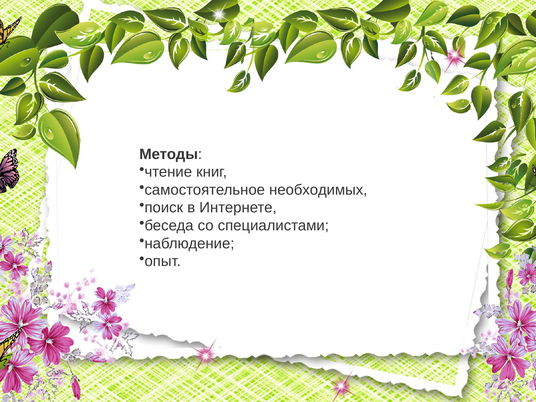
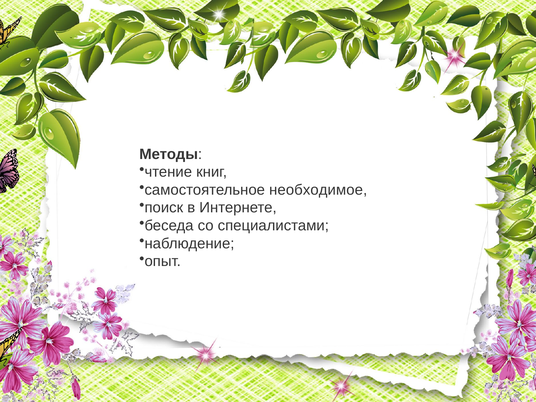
необходимых: необходимых -> необходимое (318, 190)
